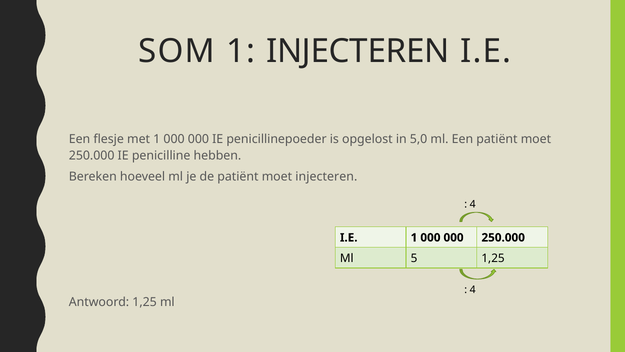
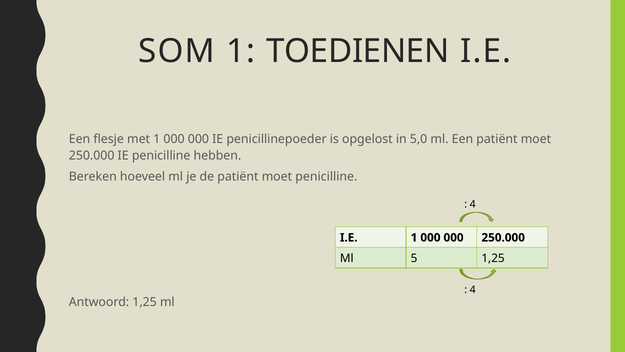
1 INJECTEREN: INJECTEREN -> TOEDIENEN (358, 51)
moet injecteren: injecteren -> penicilline (326, 176)
